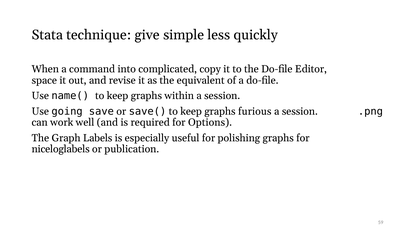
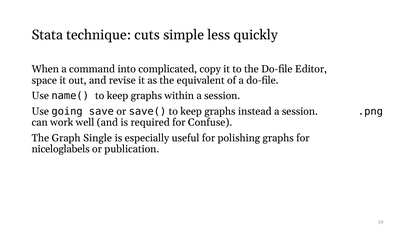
give: give -> cuts (147, 35)
furious: furious -> instead (255, 111)
Options: Options -> Confuse (210, 123)
Labels: Labels -> Single (98, 138)
